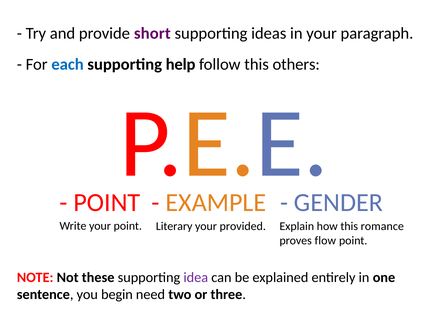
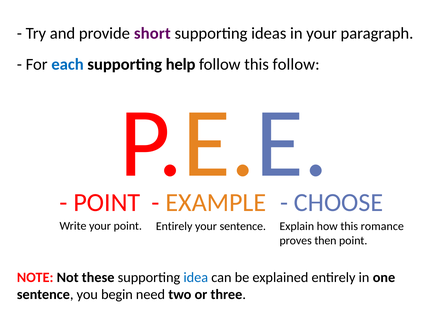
this others: others -> follow (296, 64)
GENDER: GENDER -> CHOOSE (339, 203)
point Literary: Literary -> Entirely (174, 226)
your provided: provided -> sentence (243, 226)
flow: flow -> then (325, 241)
idea colour: purple -> blue (196, 278)
